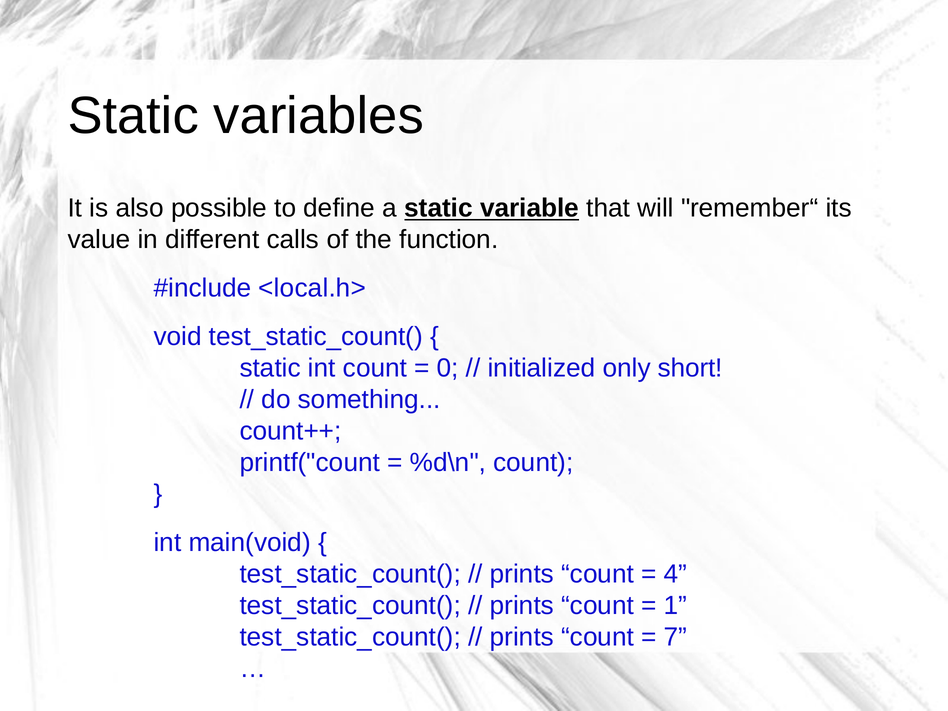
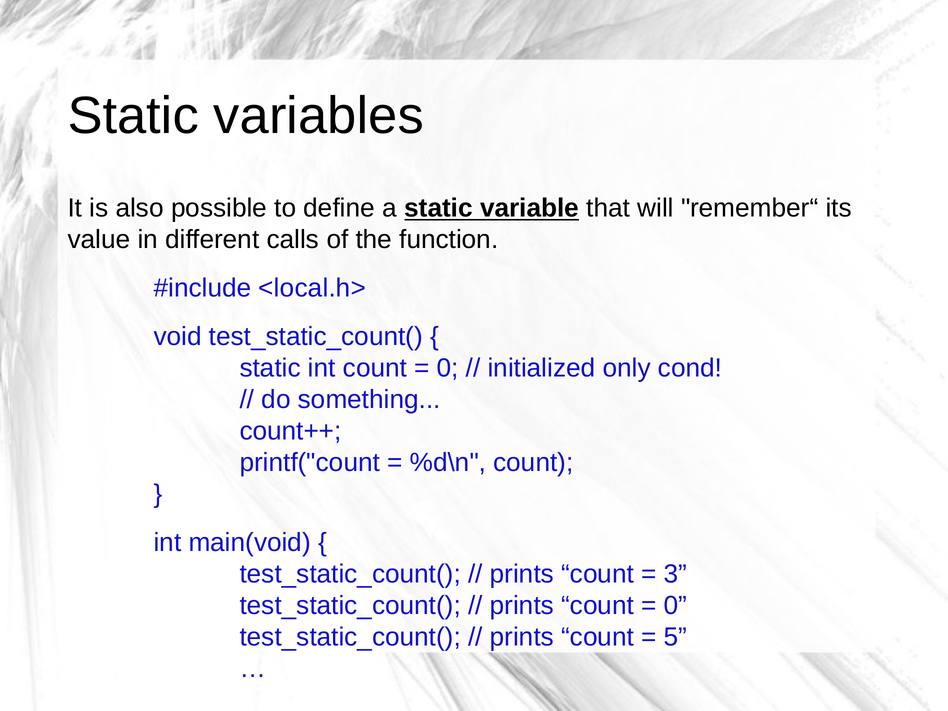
short: short -> cond (690, 368)
4: 4 -> 3 (675, 574)
1: 1 -> 0 (675, 605)
7: 7 -> 5 (675, 637)
